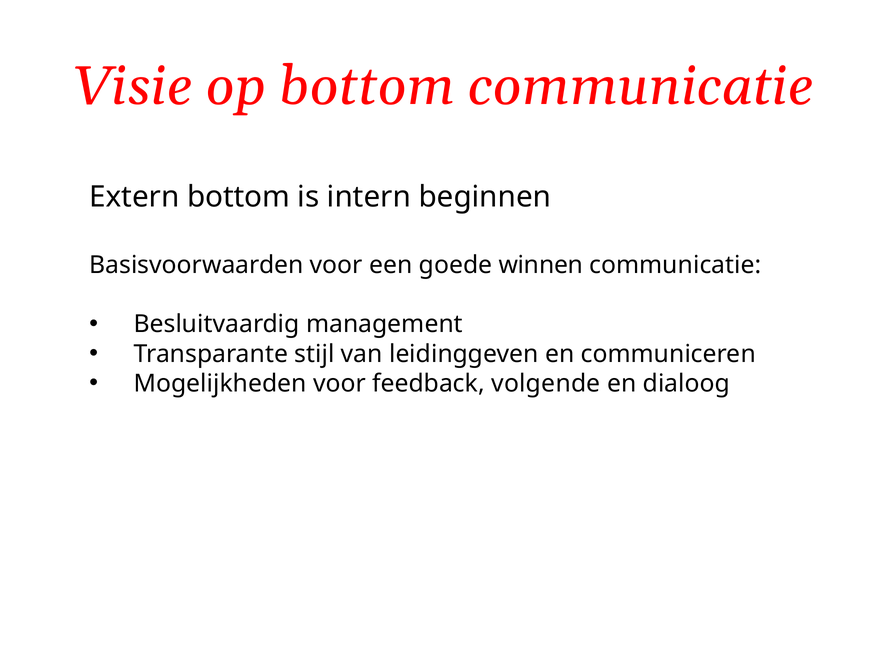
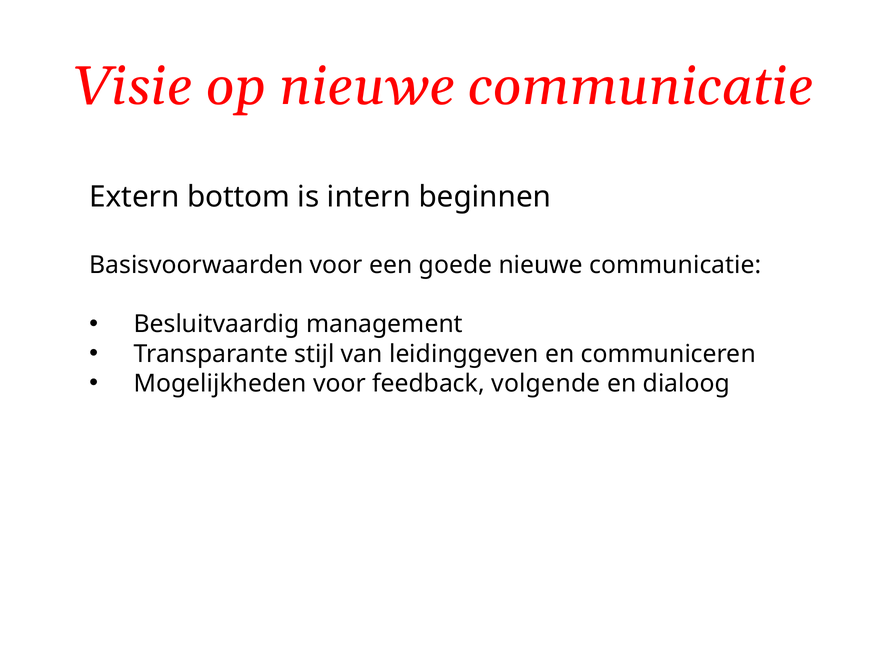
op bottom: bottom -> nieuwe (367, 86)
goede winnen: winnen -> nieuwe (541, 265)
